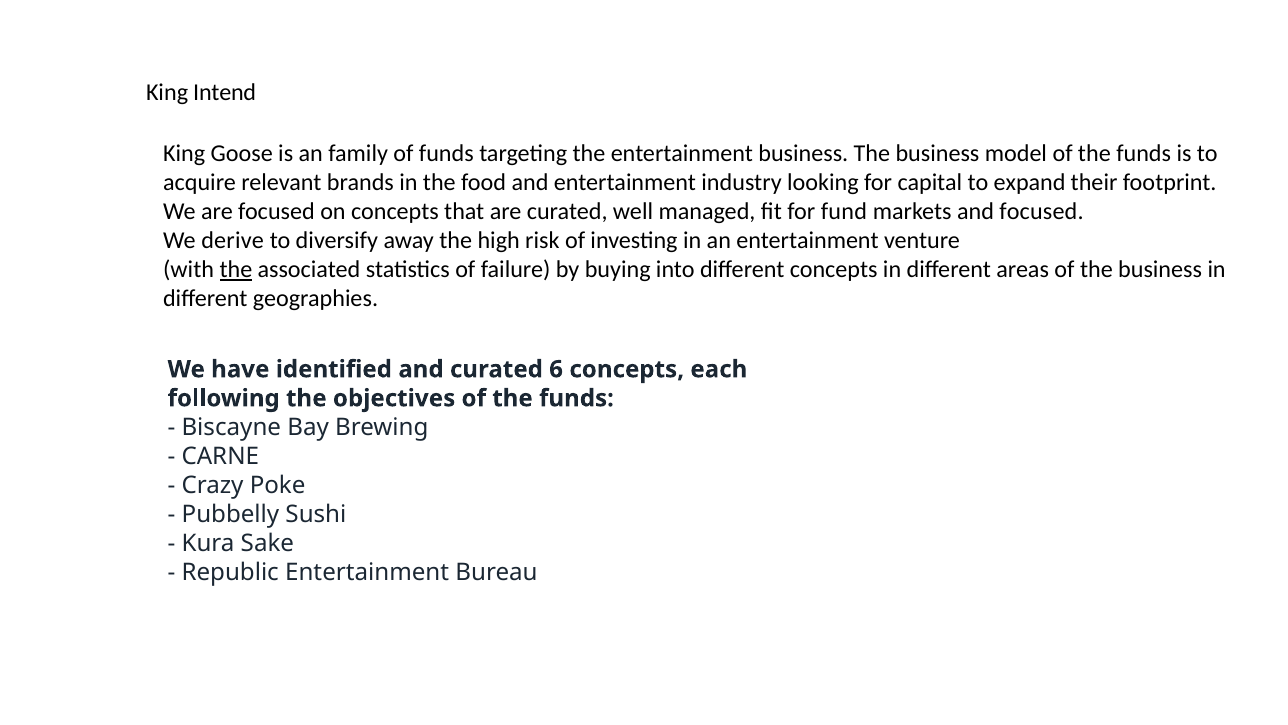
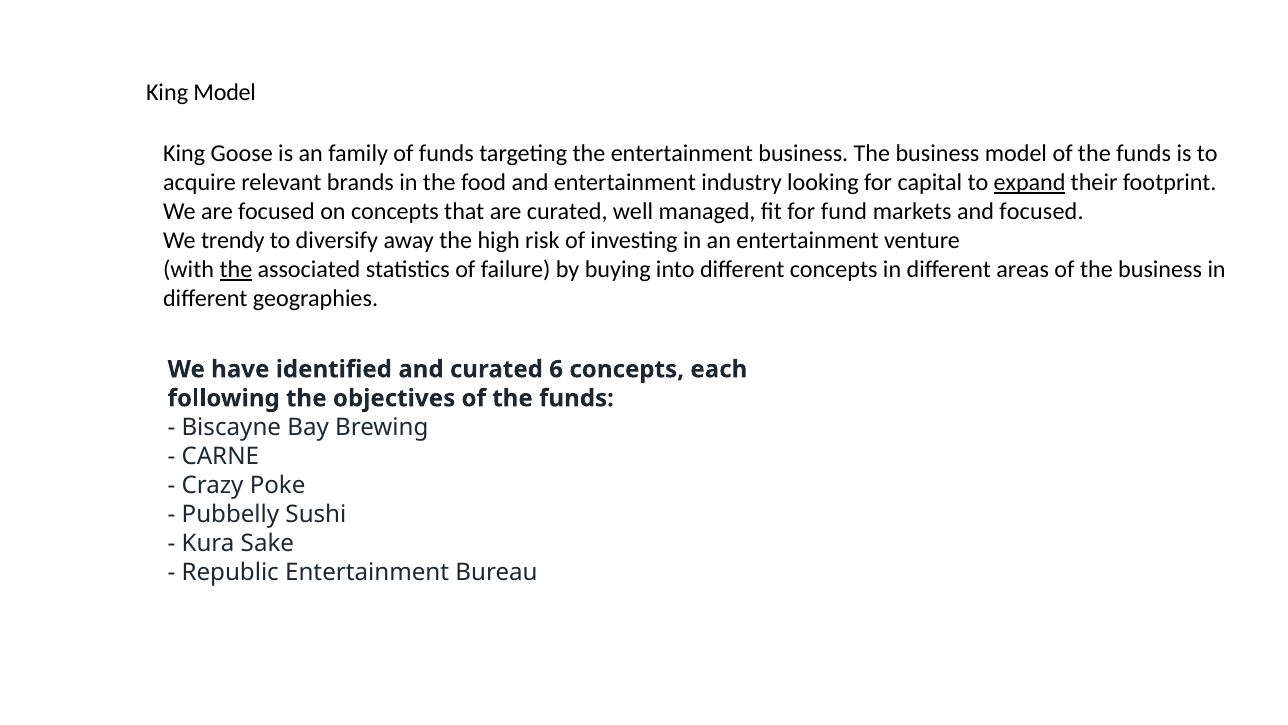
King Intend: Intend -> Model (225, 93)
expand underline: none -> present (1030, 182)
derive: derive -> trendy (233, 240)
